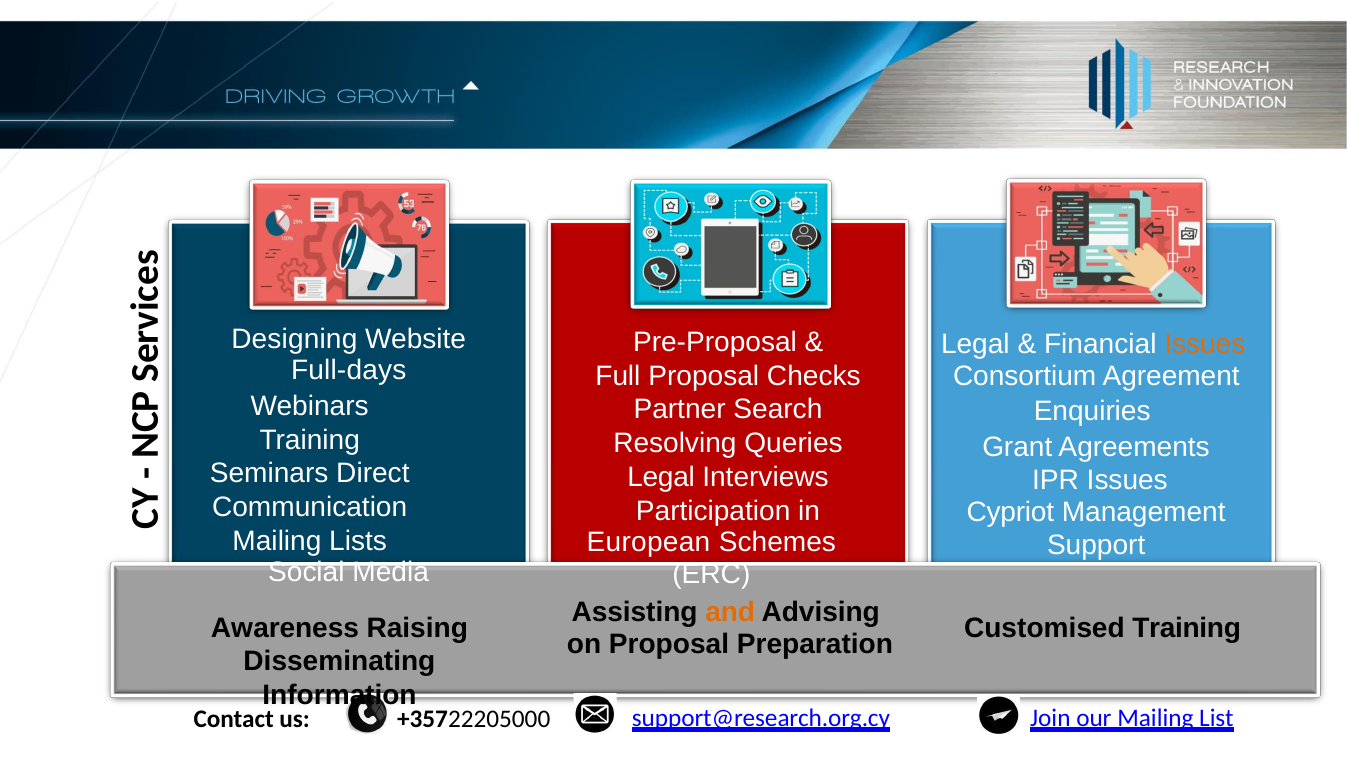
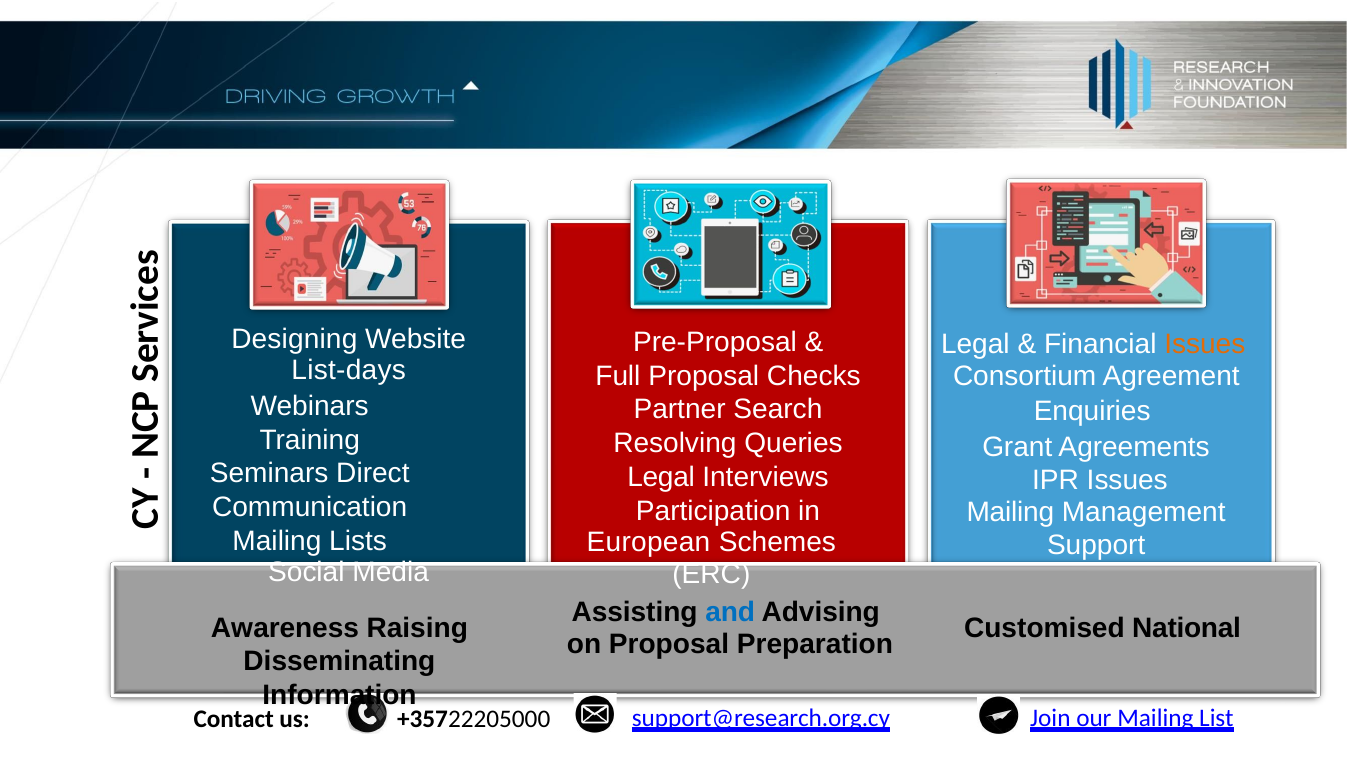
Full-days: Full-days -> List-days (349, 370)
Cypriot: Cypriot -> Mailing (1010, 512)
and colour: orange -> blue (730, 612)
Customised Training: Training -> National (1187, 628)
